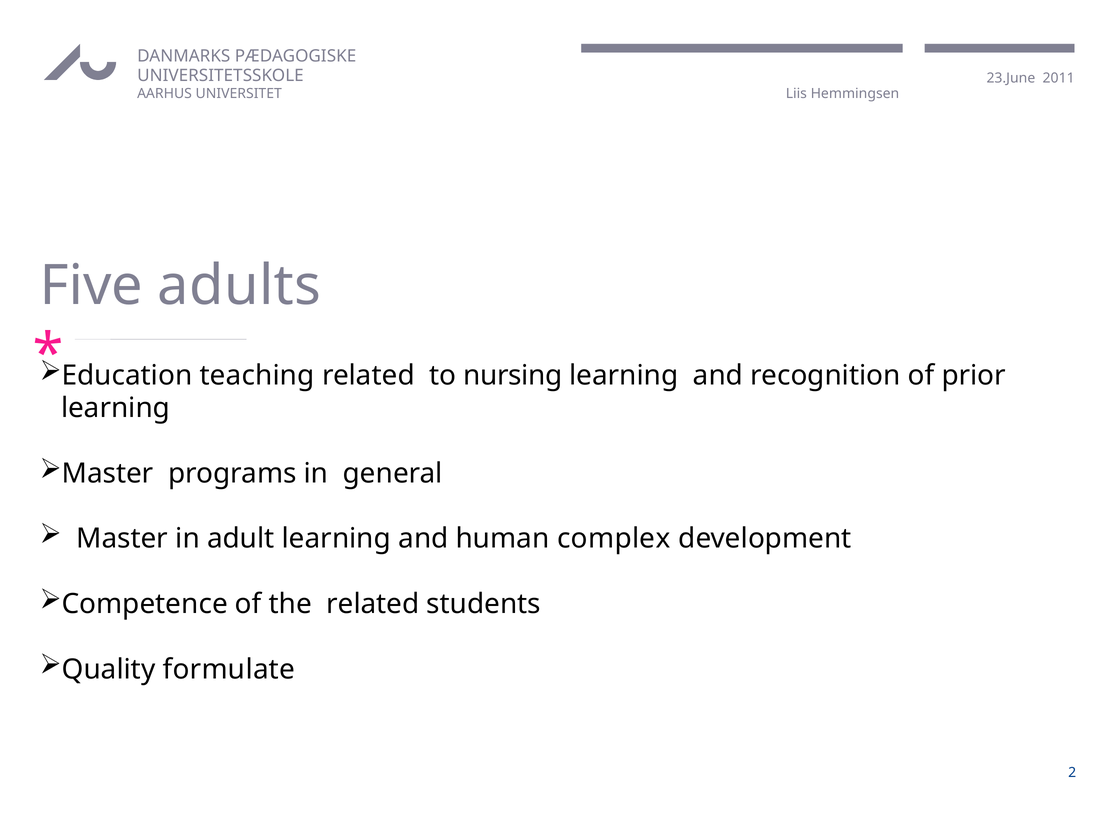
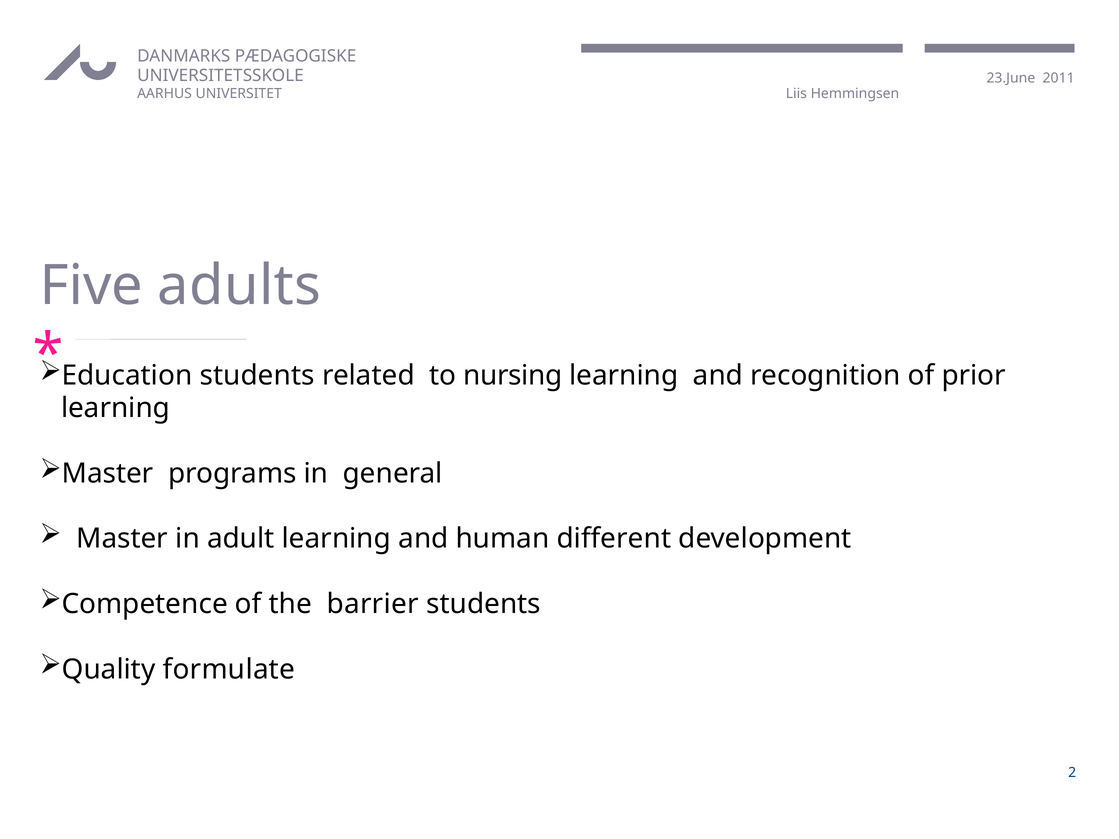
Education teaching: teaching -> students (257, 376)
complex: complex -> different (614, 539)
the related: related -> barrier (373, 604)
